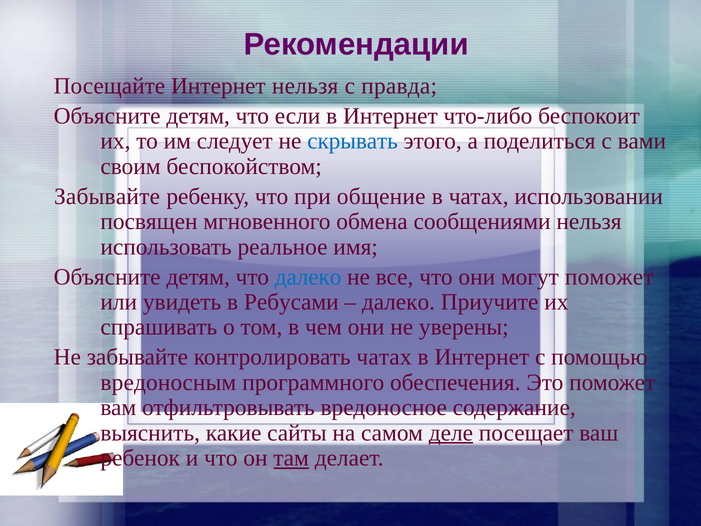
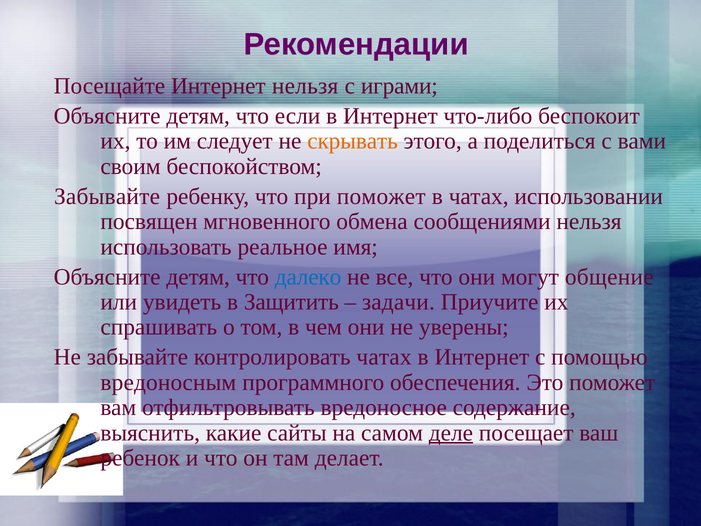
правда: правда -> играми (399, 86)
скрывать colour: blue -> orange (353, 141)
при общение: общение -> поможет (381, 196)
могут поможет: поможет -> общение (609, 277)
Ребусами: Ребусами -> Защитить (291, 302)
далеко: далеко -> задачи (398, 302)
там underline: present -> none (291, 458)
